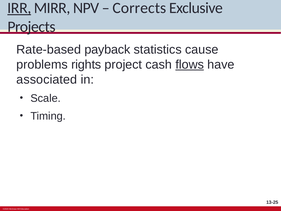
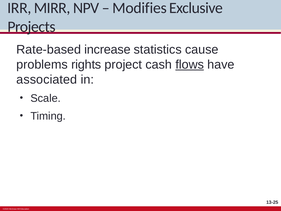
IRR underline: present -> none (19, 8)
Corrects: Corrects -> Modifies (140, 8)
payback: payback -> increase (107, 50)
